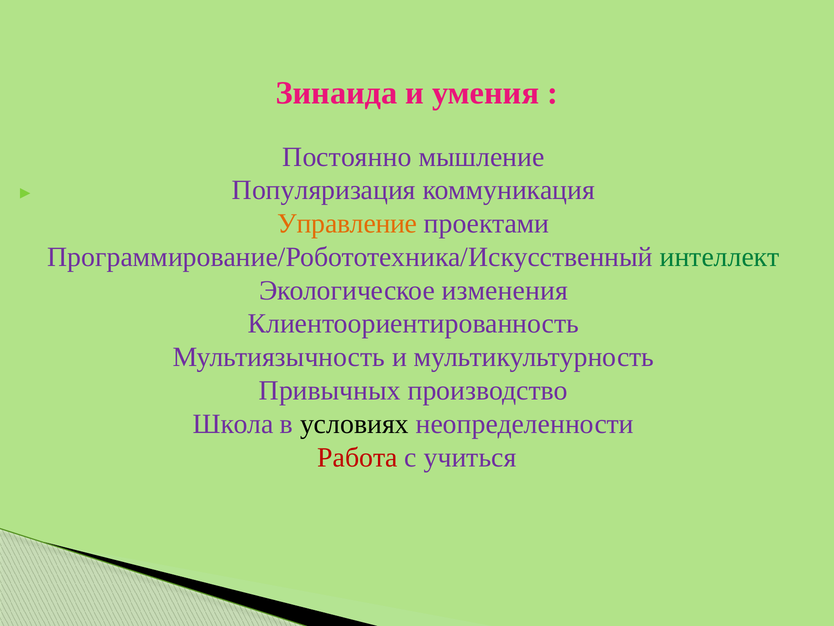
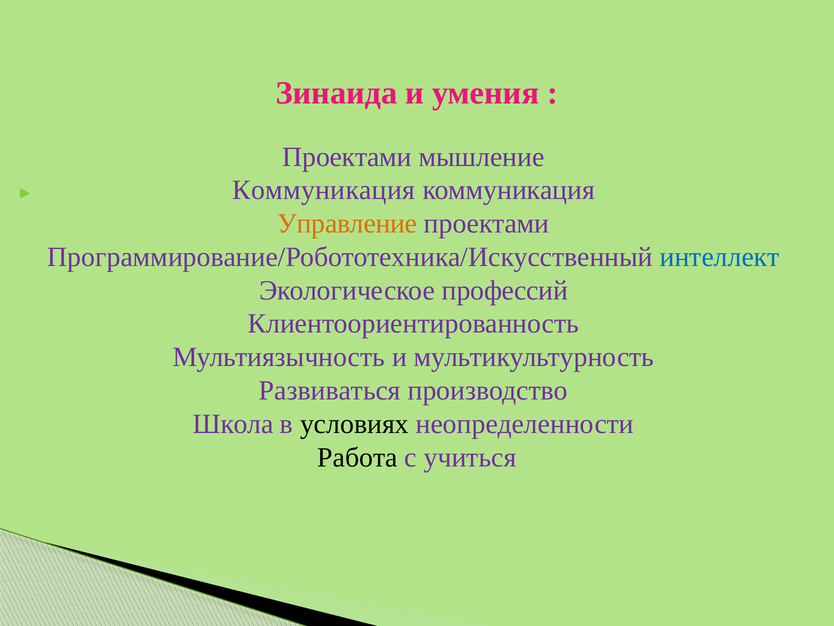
Постоянно: Постоянно -> Проектами (347, 157)
Популяризация: Популяризация -> Коммуникация (324, 190)
интеллект colour: green -> blue (720, 257)
изменения: изменения -> профессий (505, 290)
Привычных: Привычных -> Развиваться (330, 390)
Работа colour: red -> black (358, 457)
